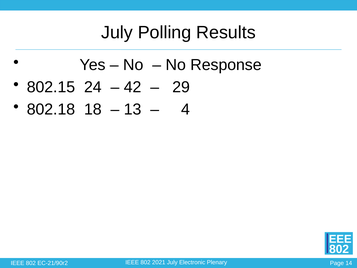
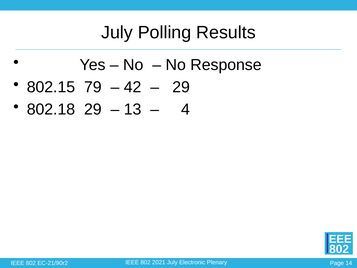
24: 24 -> 79 (93, 87)
802.18 18: 18 -> 29 (93, 109)
